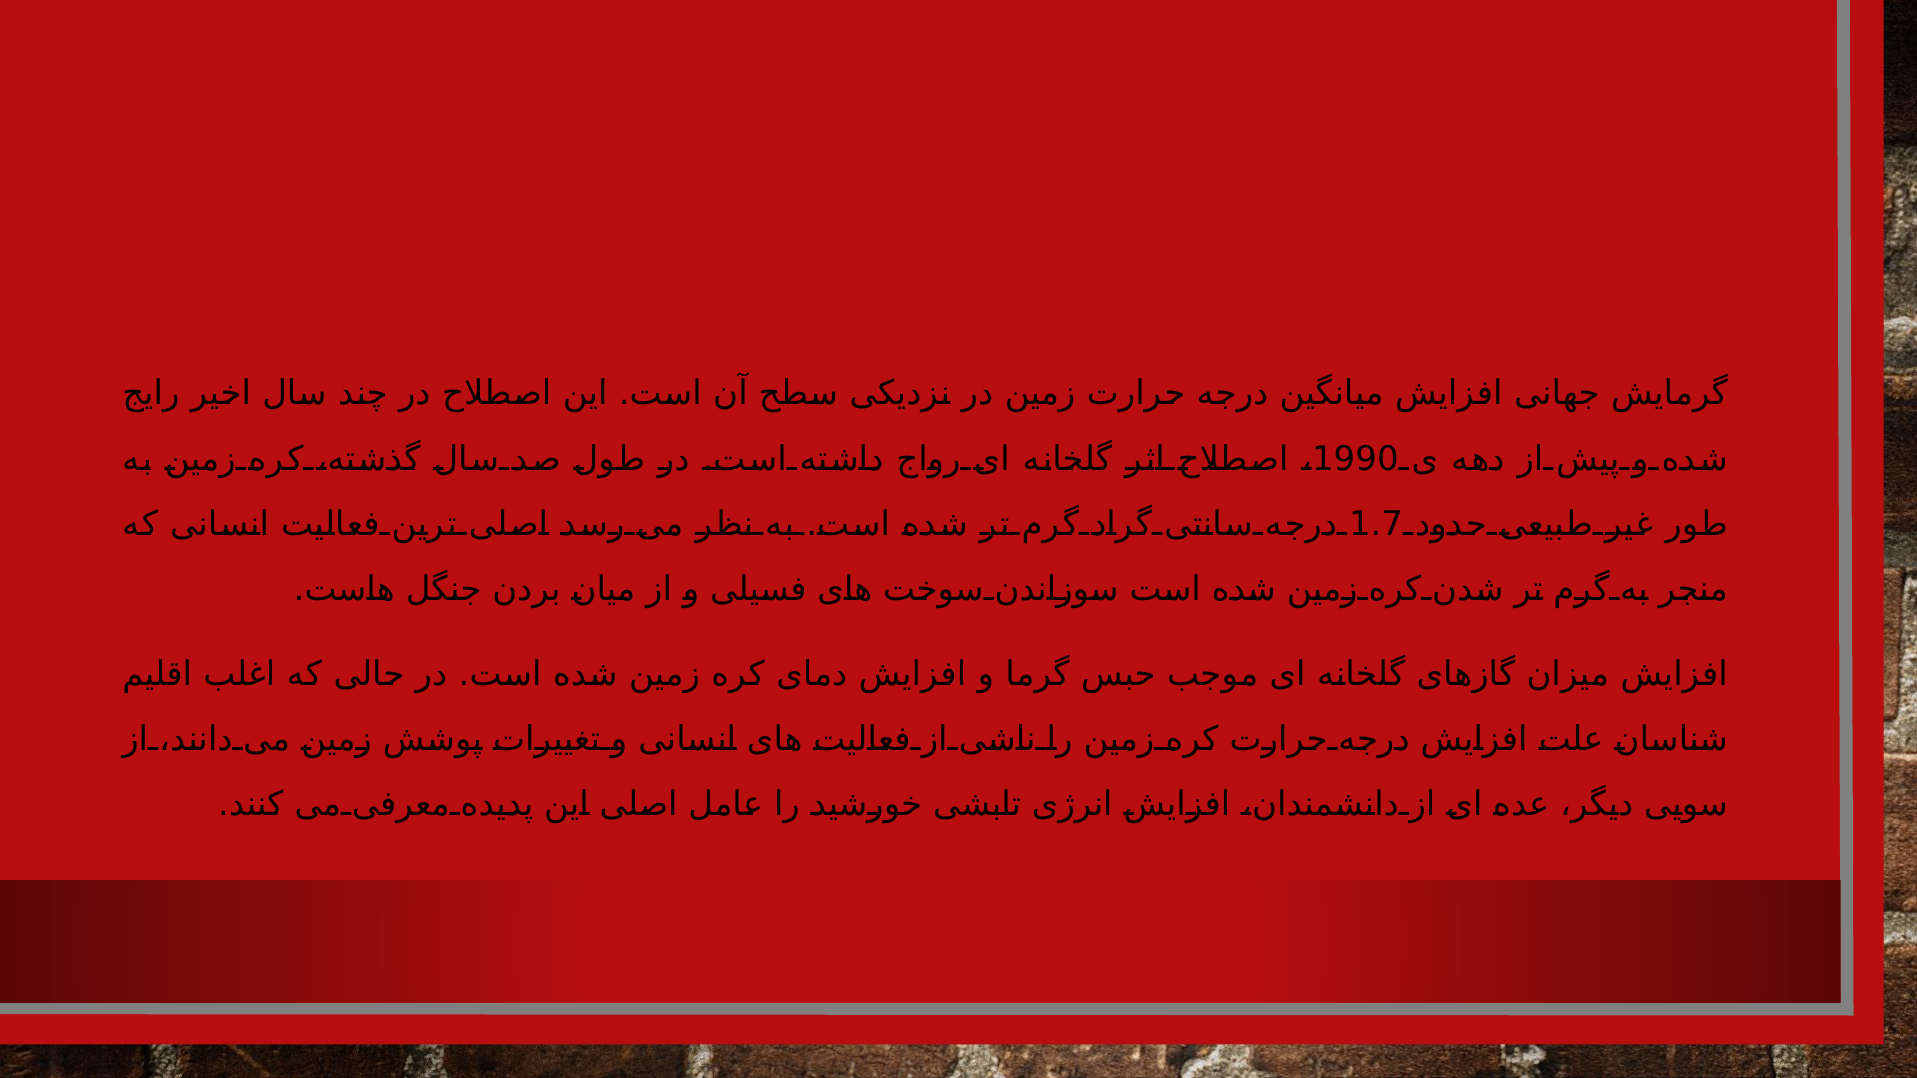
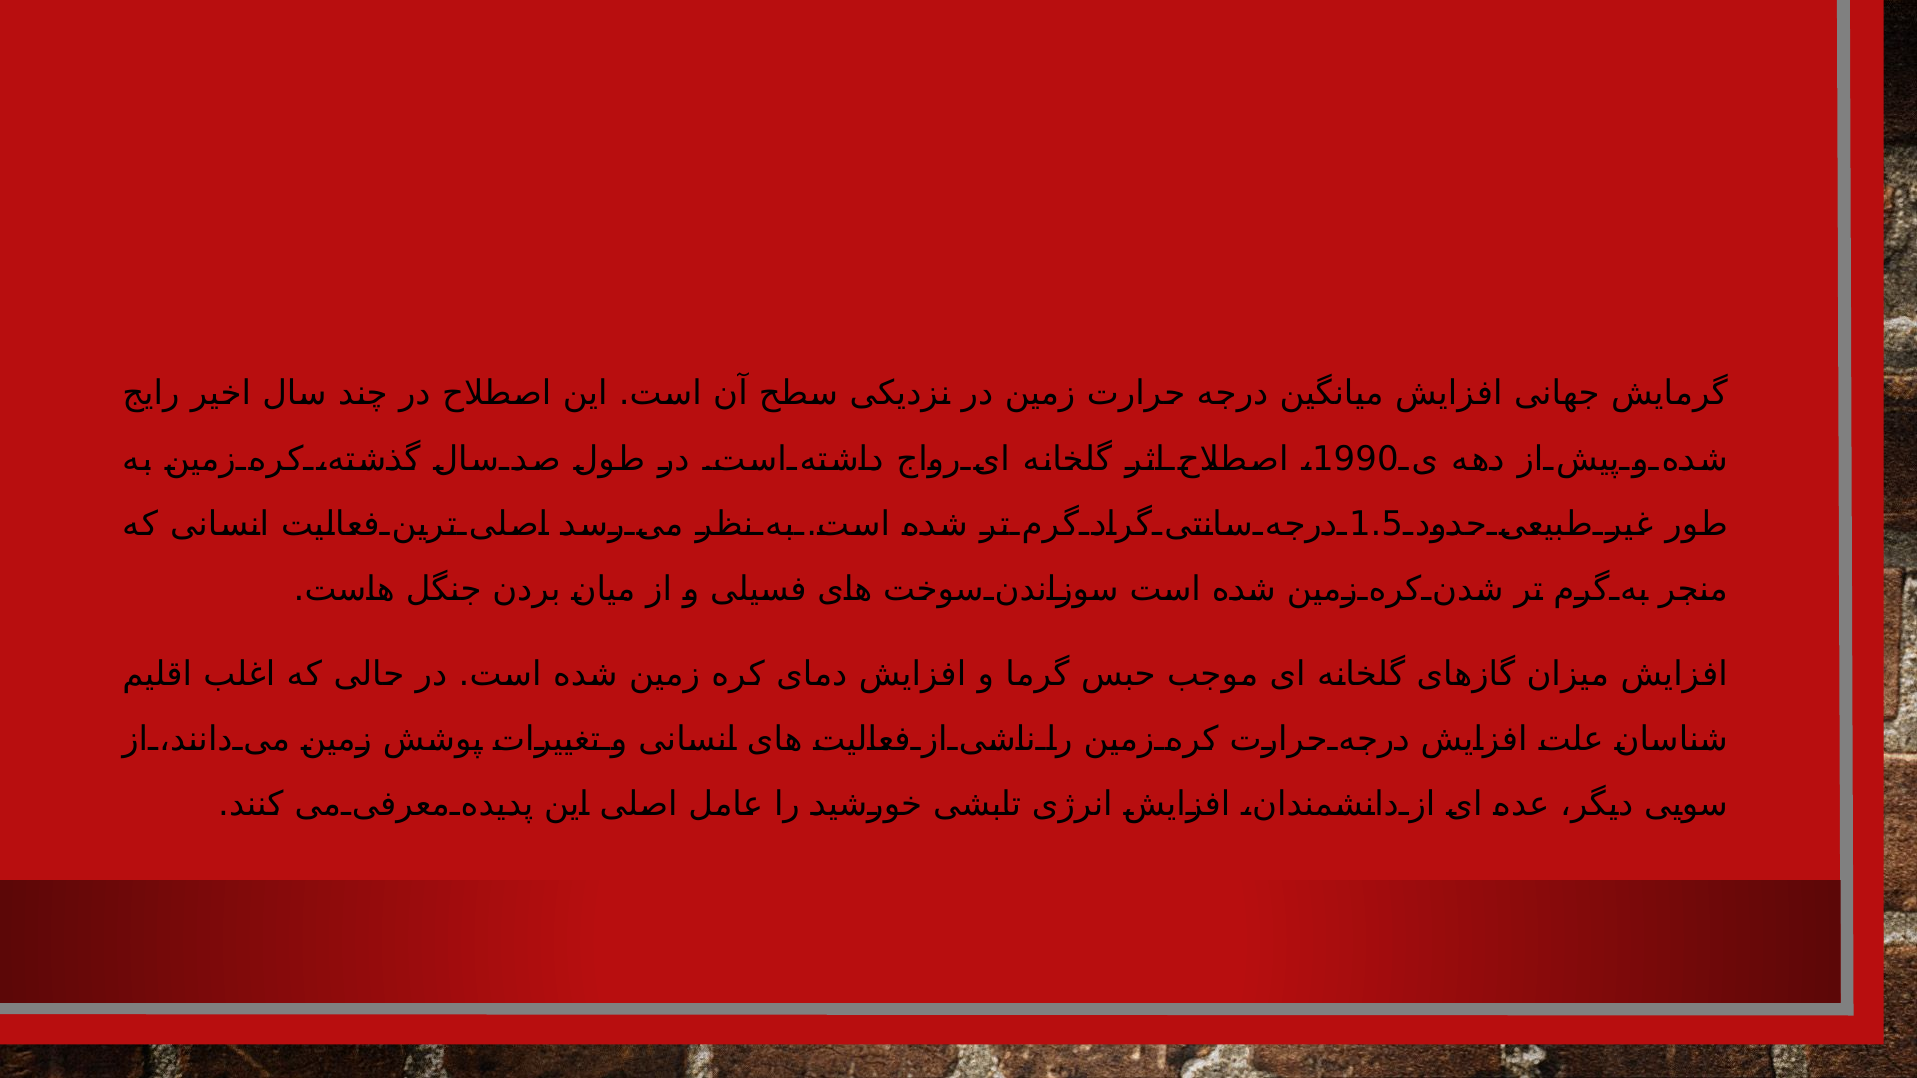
1.7: 1.7 -> 1.5 (1376, 524)
